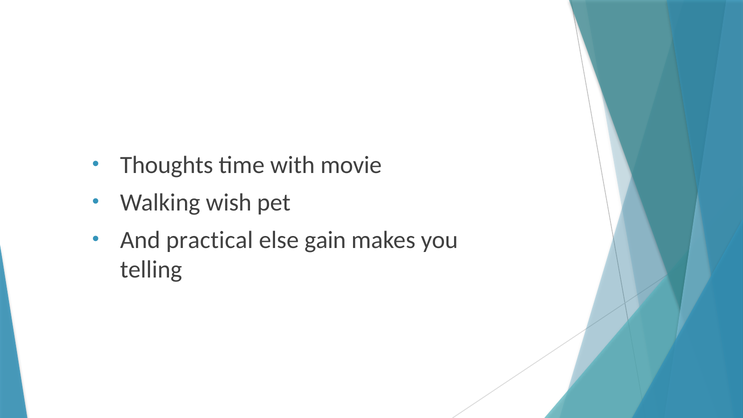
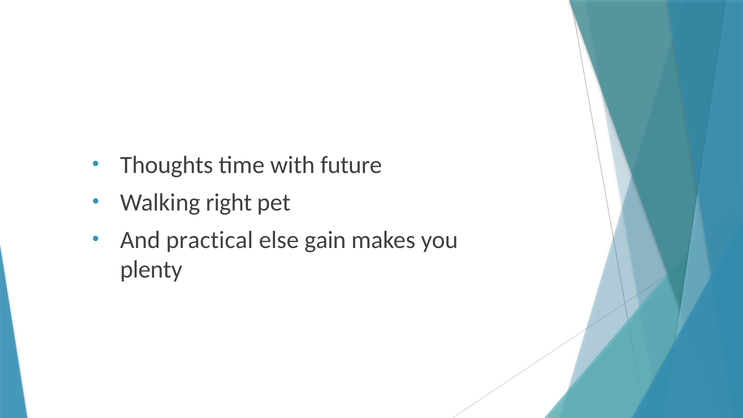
movie: movie -> future (351, 165)
wish: wish -> right (229, 202)
telling: telling -> plenty (151, 270)
